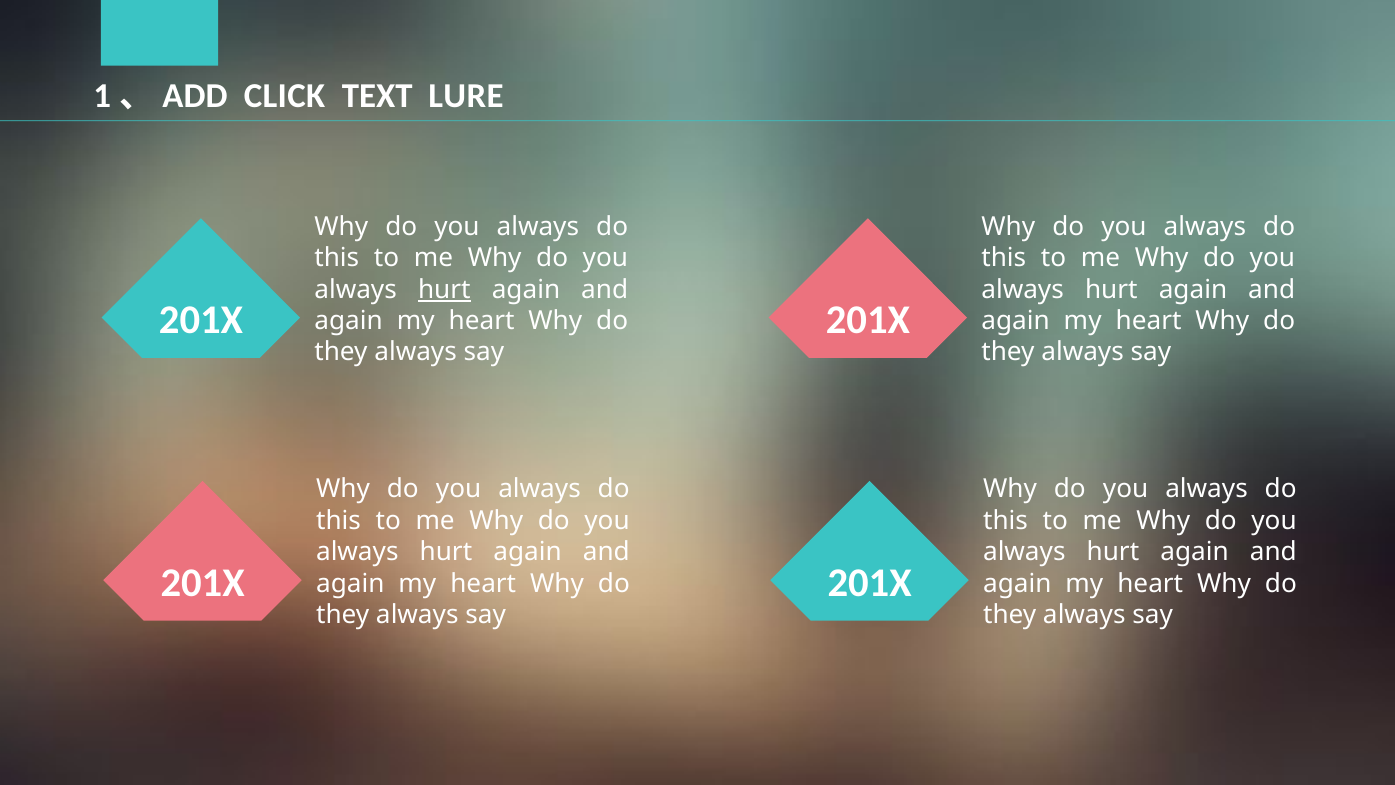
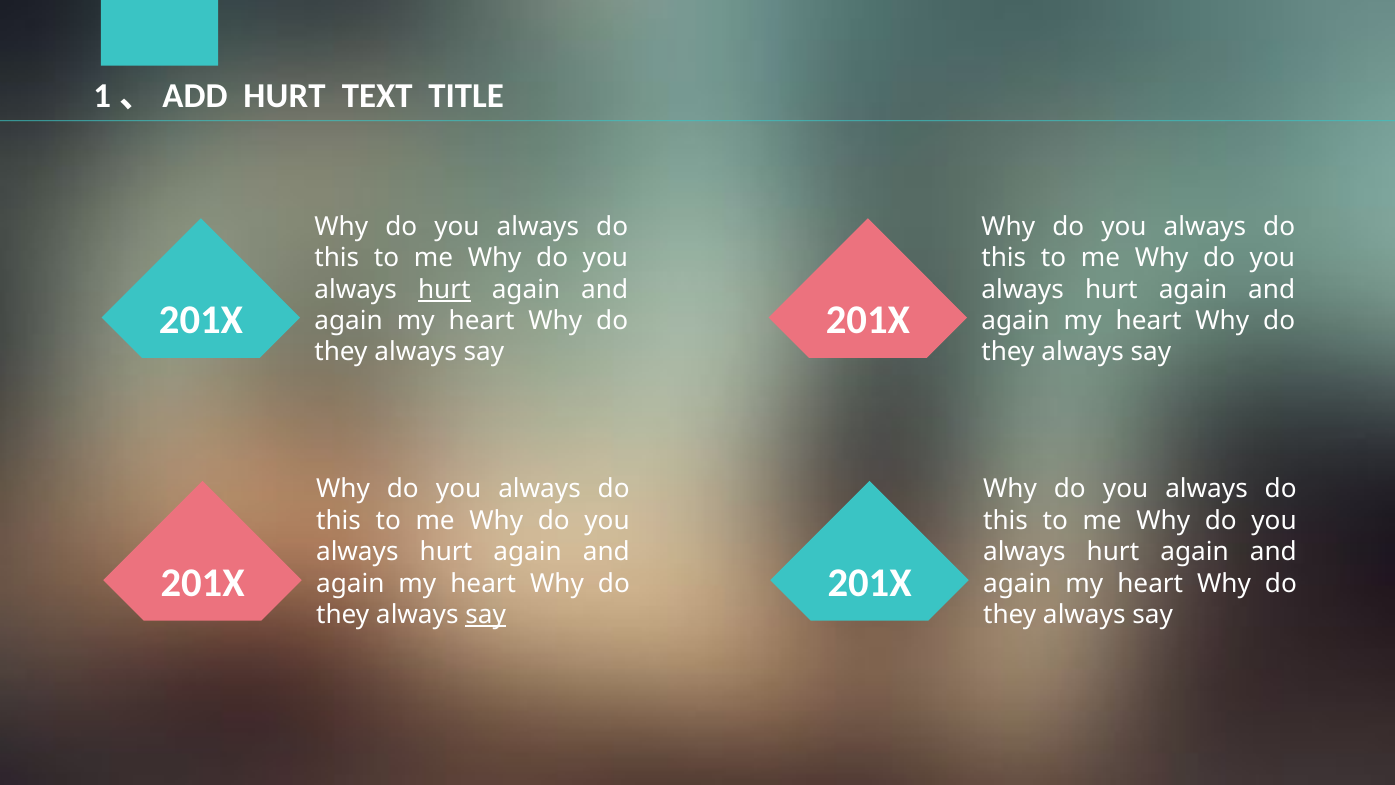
1、ADD CLICK: CLICK -> HURT (284, 96)
LURE: LURE -> TITLE (466, 96)
say underline: none -> present (486, 615)
